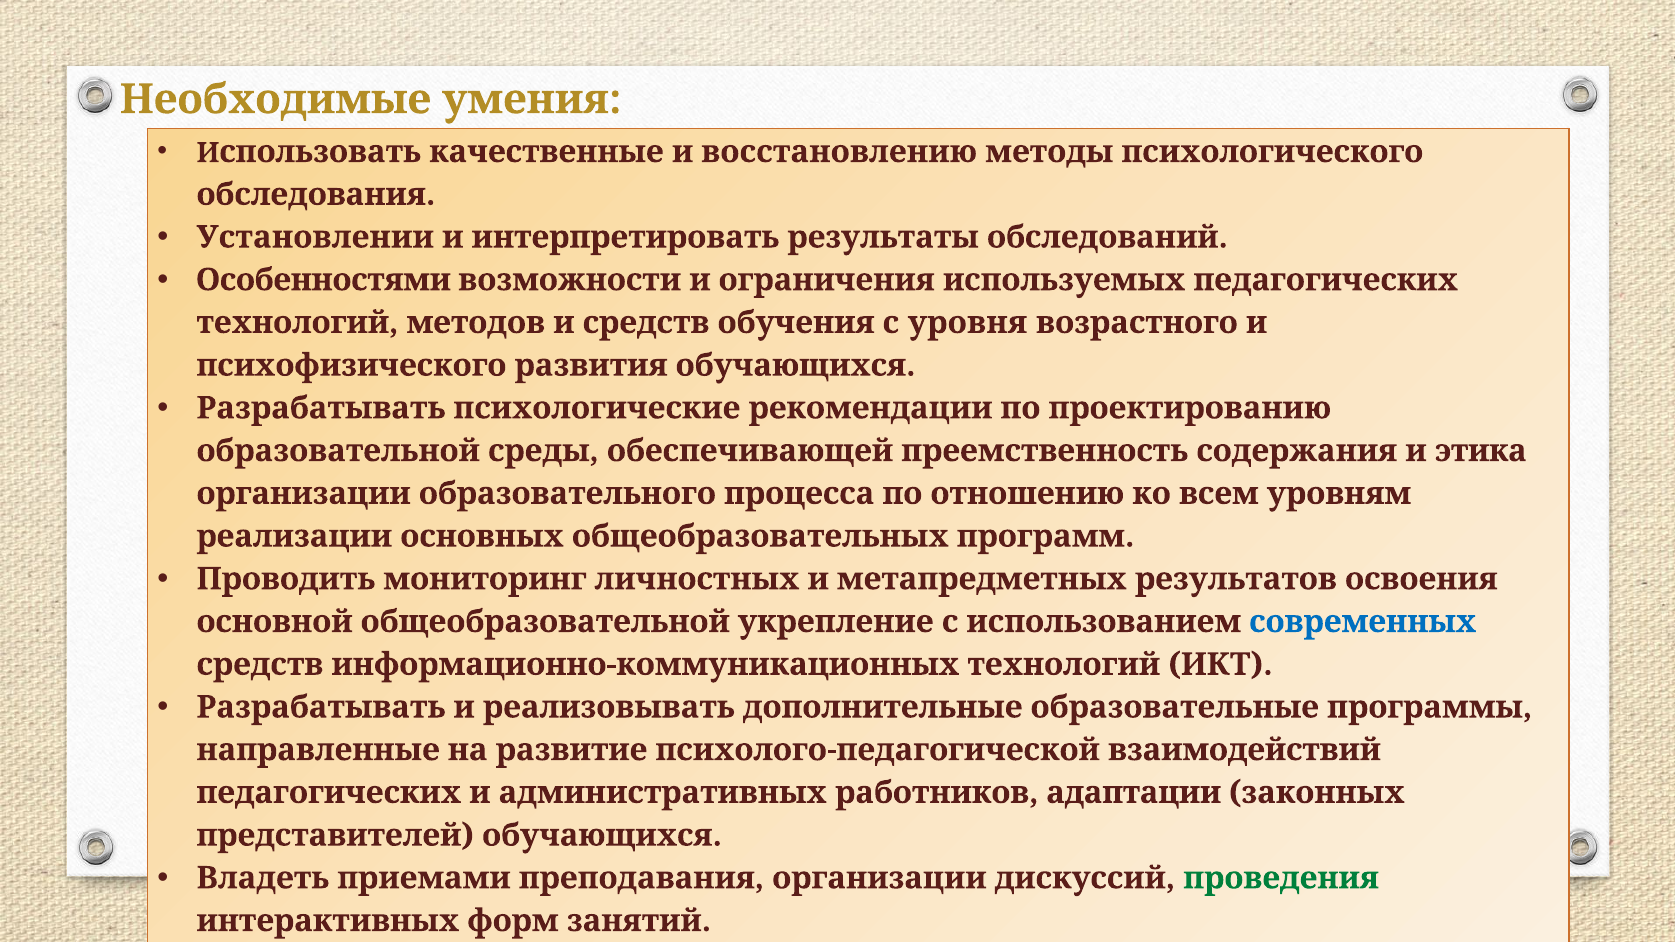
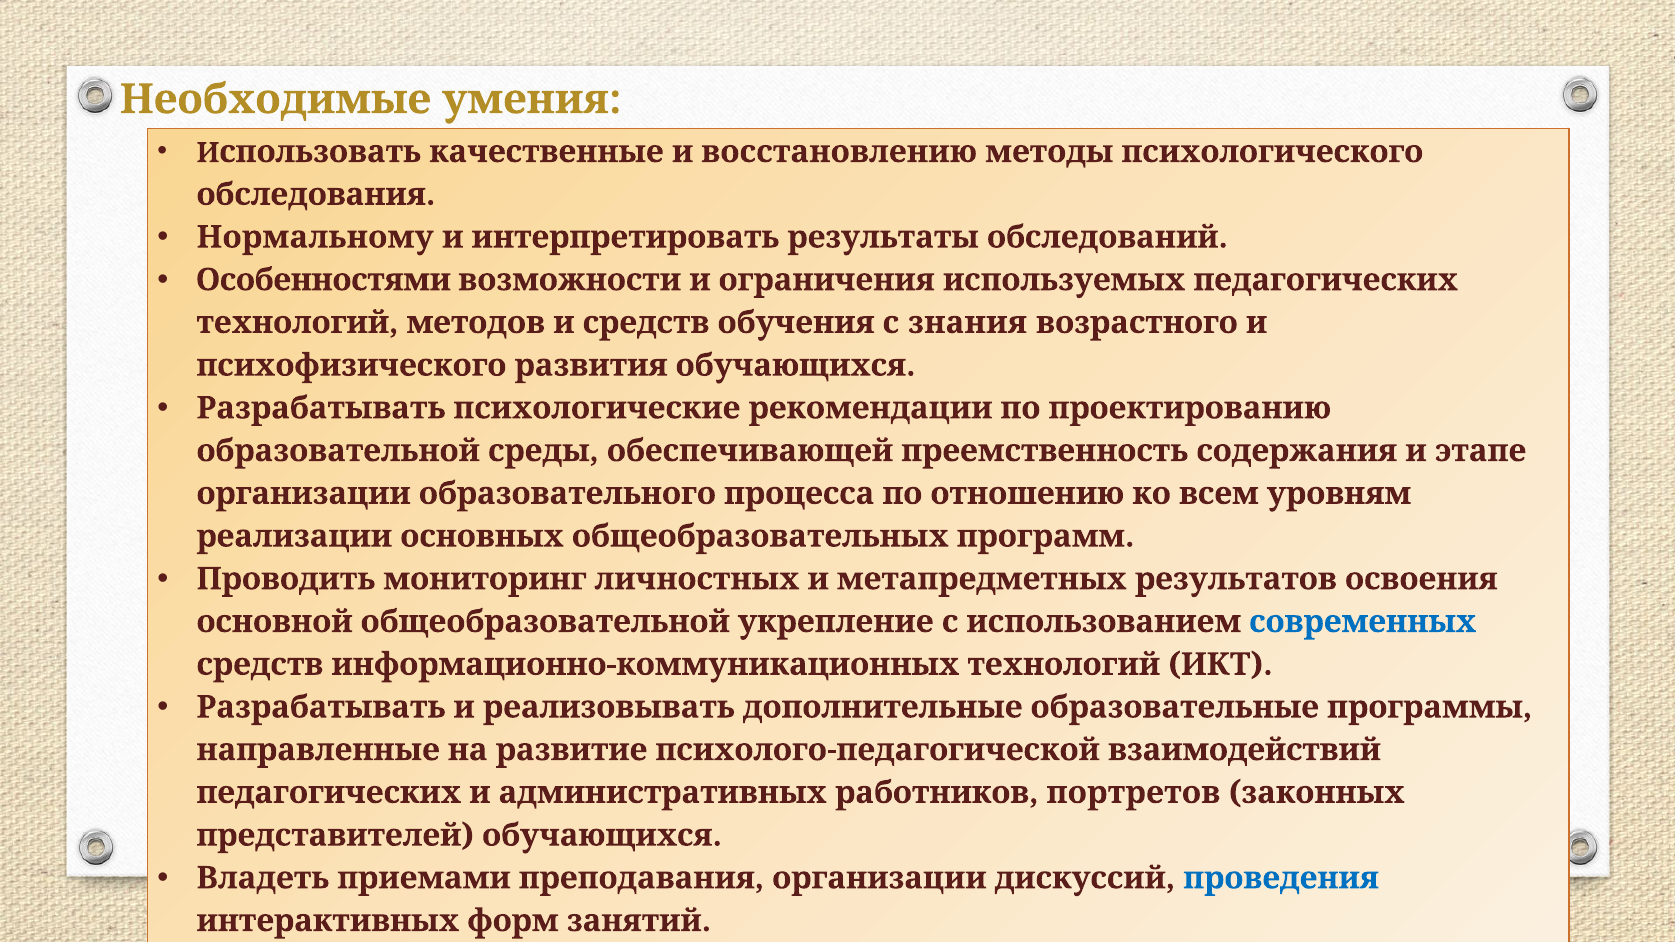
Установлении: Установлении -> Нормальному (315, 237)
уровня: уровня -> знания (967, 323)
этика: этика -> этапе (1481, 451)
адаптации: адаптации -> портретов (1133, 793)
проведения colour: green -> blue (1281, 878)
